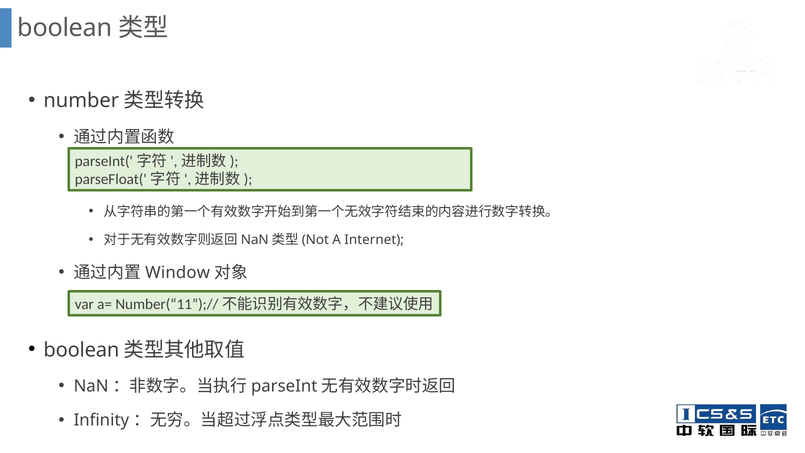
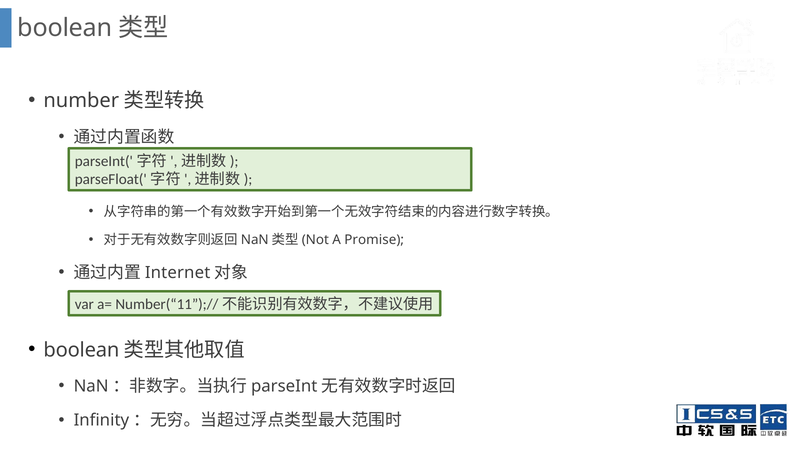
Internet: Internet -> Promise (374, 240)
Window: Window -> Internet (178, 273)
